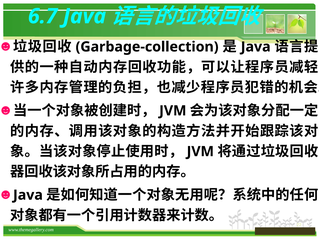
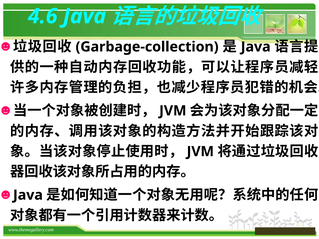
6.7: 6.7 -> 4.6 (43, 16)
